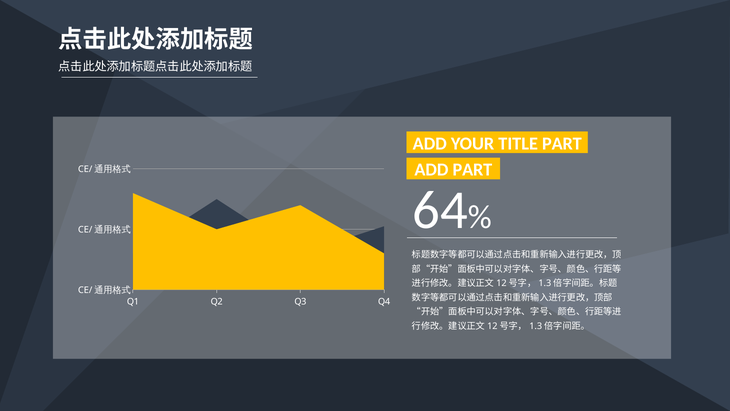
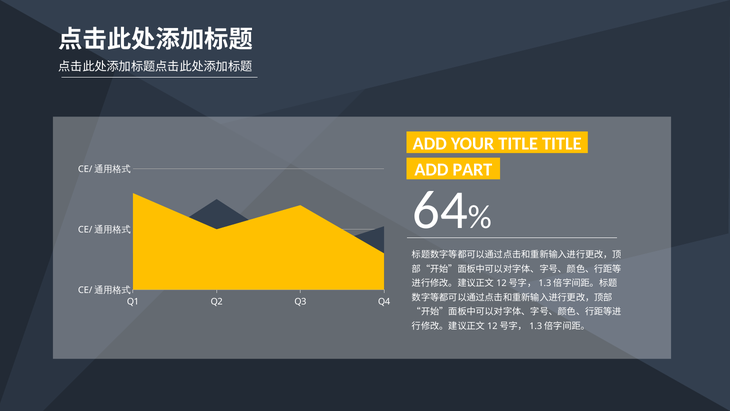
TITLE PART: PART -> TITLE (562, 143)
